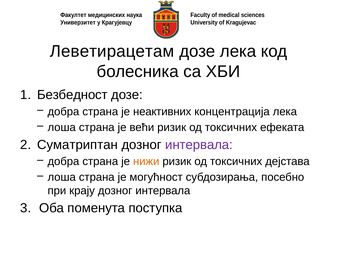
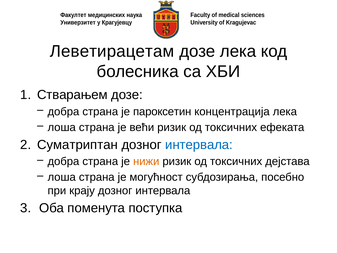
Безбедност: Безбедност -> Стварањем (72, 95)
неактивних: неактивних -> пароксетин (162, 111)
интервала colour: purple -> blue (199, 145)
